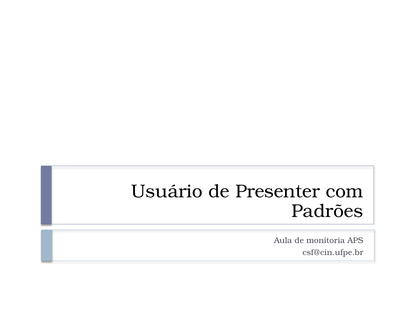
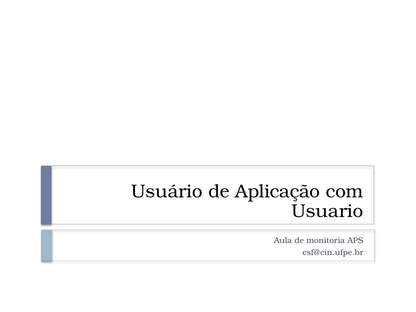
Presenter: Presenter -> Aplicação (278, 191)
Padrões: Padrões -> Usuario (327, 211)
